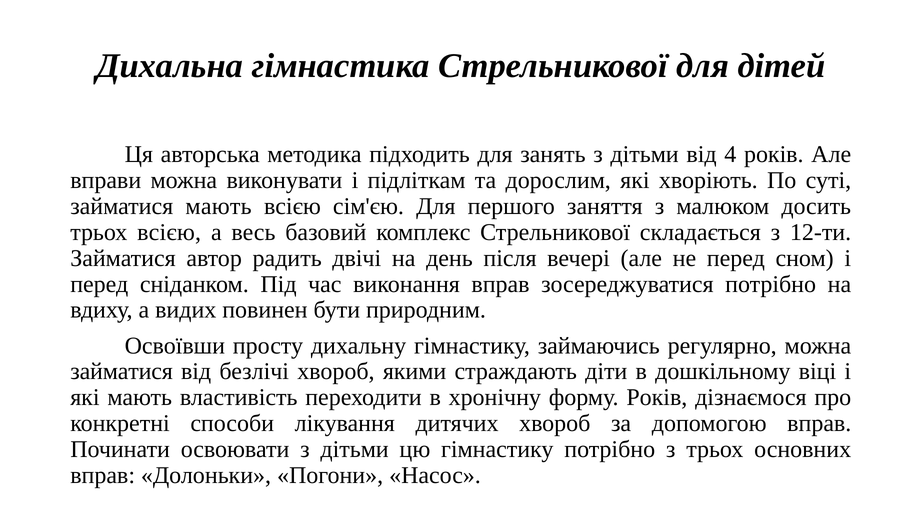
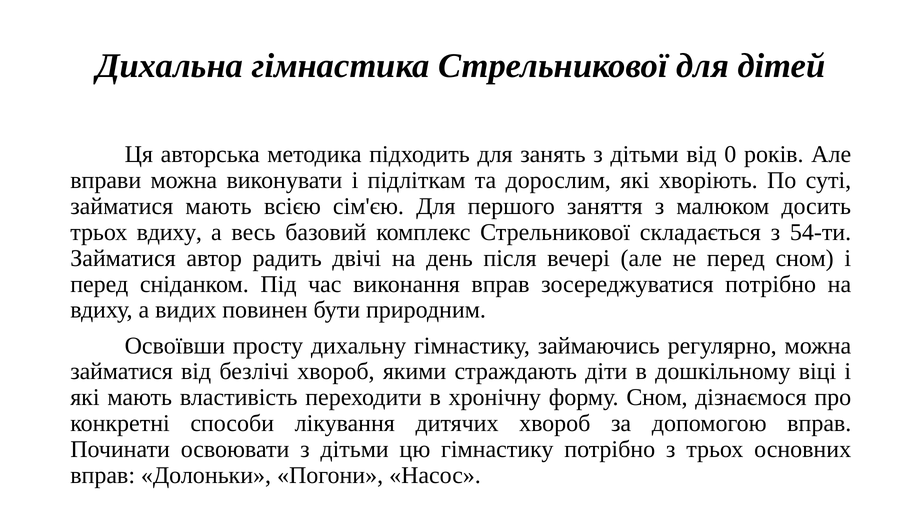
4: 4 -> 0 (730, 154)
трьох всією: всією -> вдиху (169, 232)
12-ти: 12-ти -> 54-ти (821, 232)
форму Років: Років -> Сном (657, 397)
